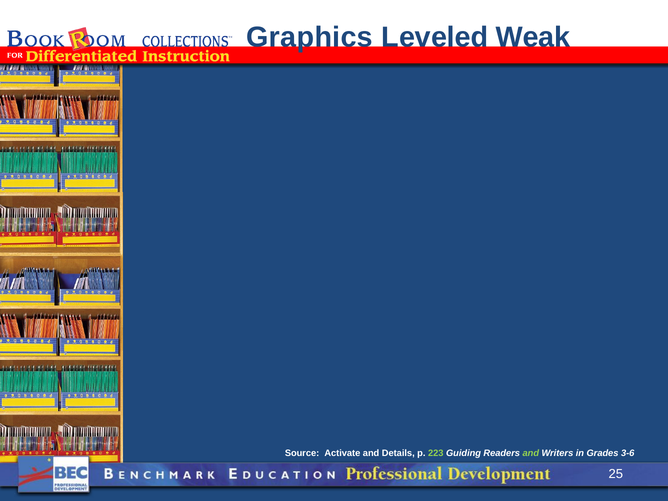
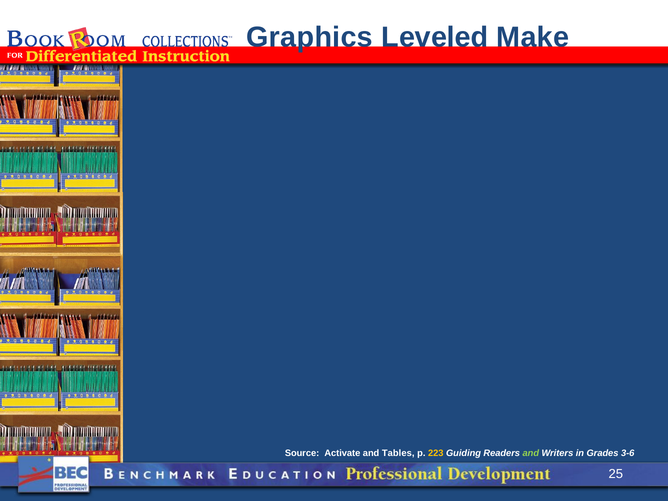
Weak: Weak -> Make (533, 37)
Details: Details -> Tables (398, 453)
223 colour: light green -> yellow (436, 453)
